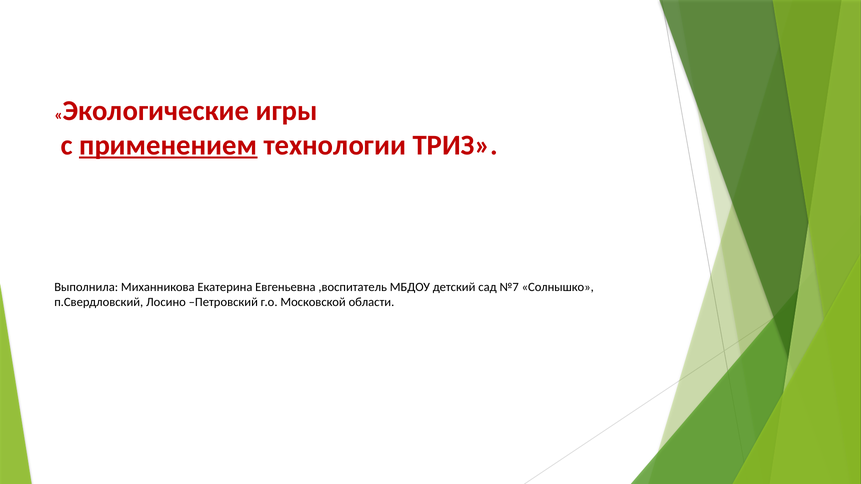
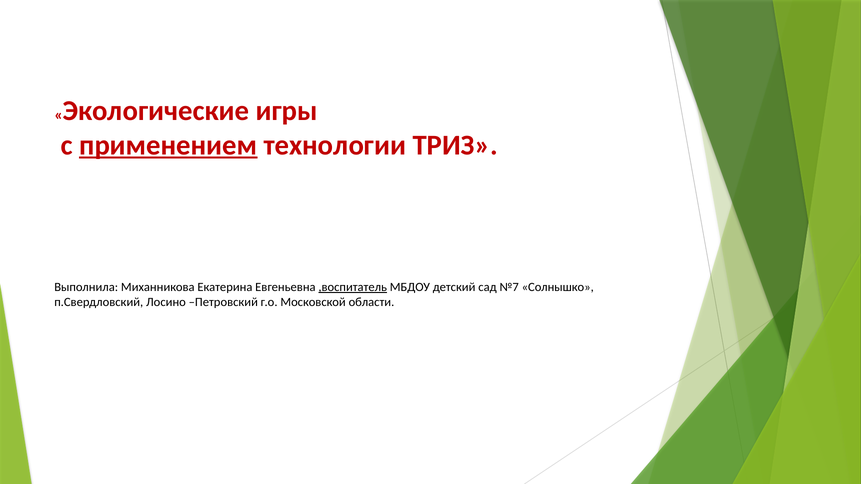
,воспитатель underline: none -> present (353, 287)
